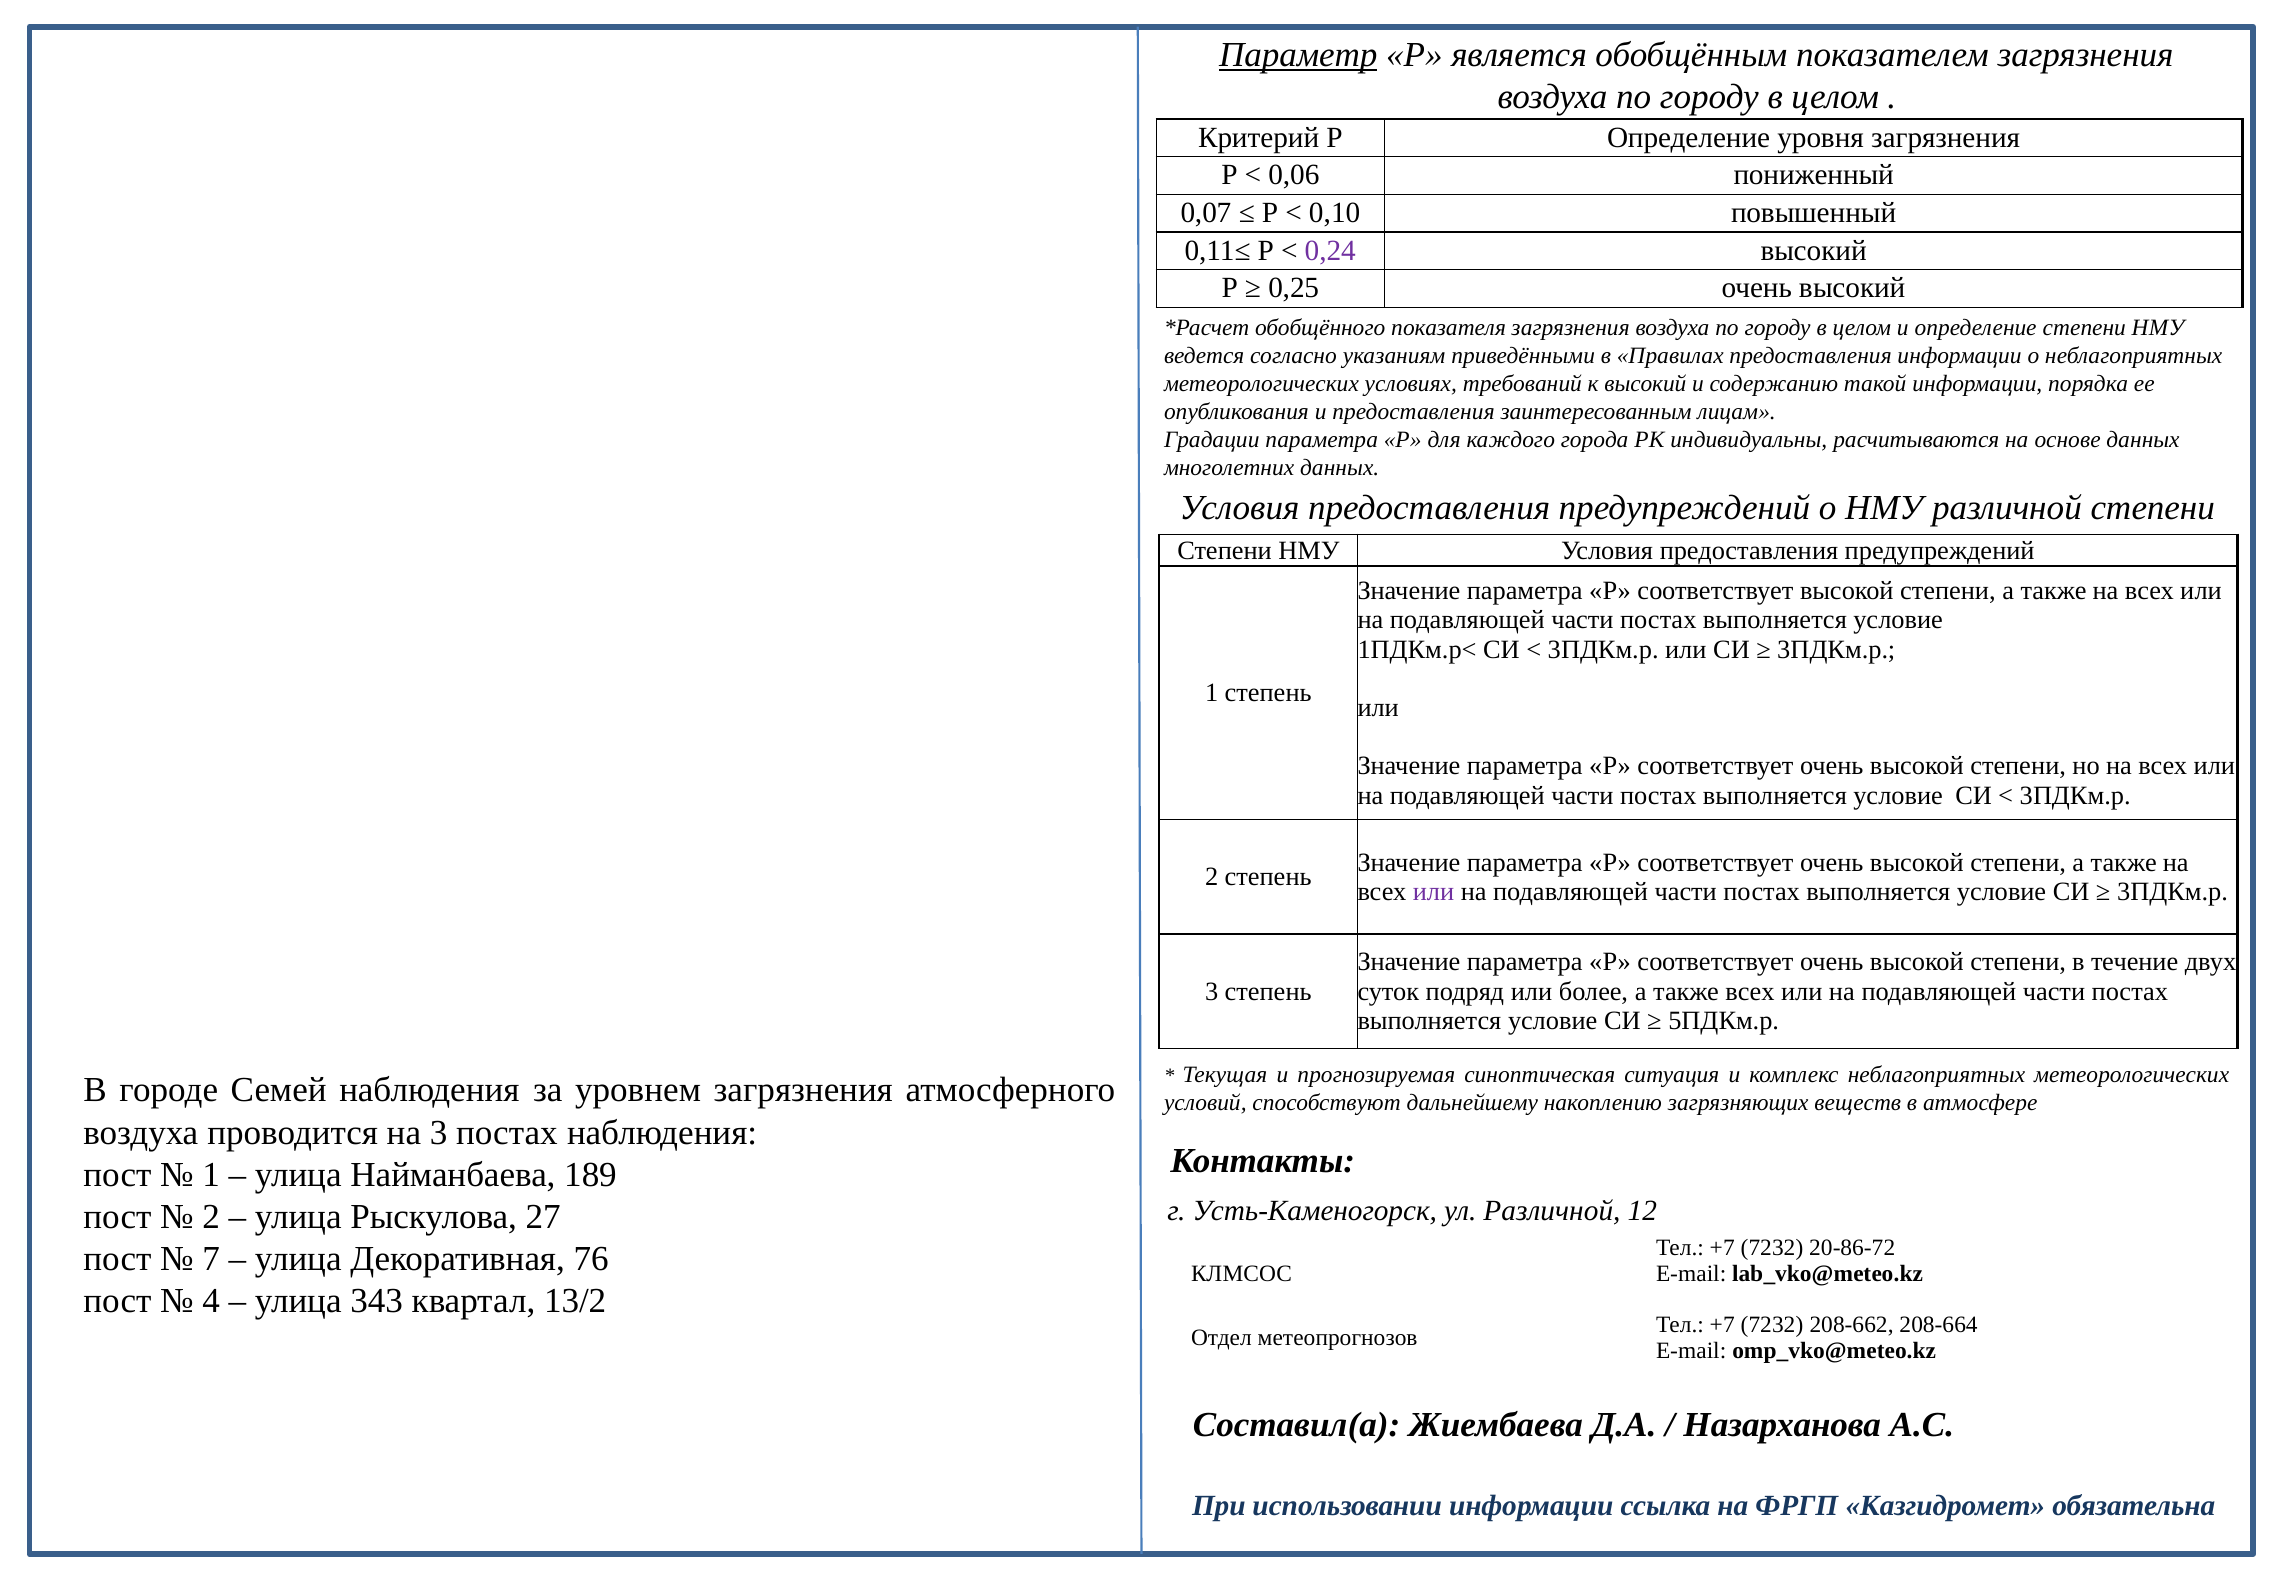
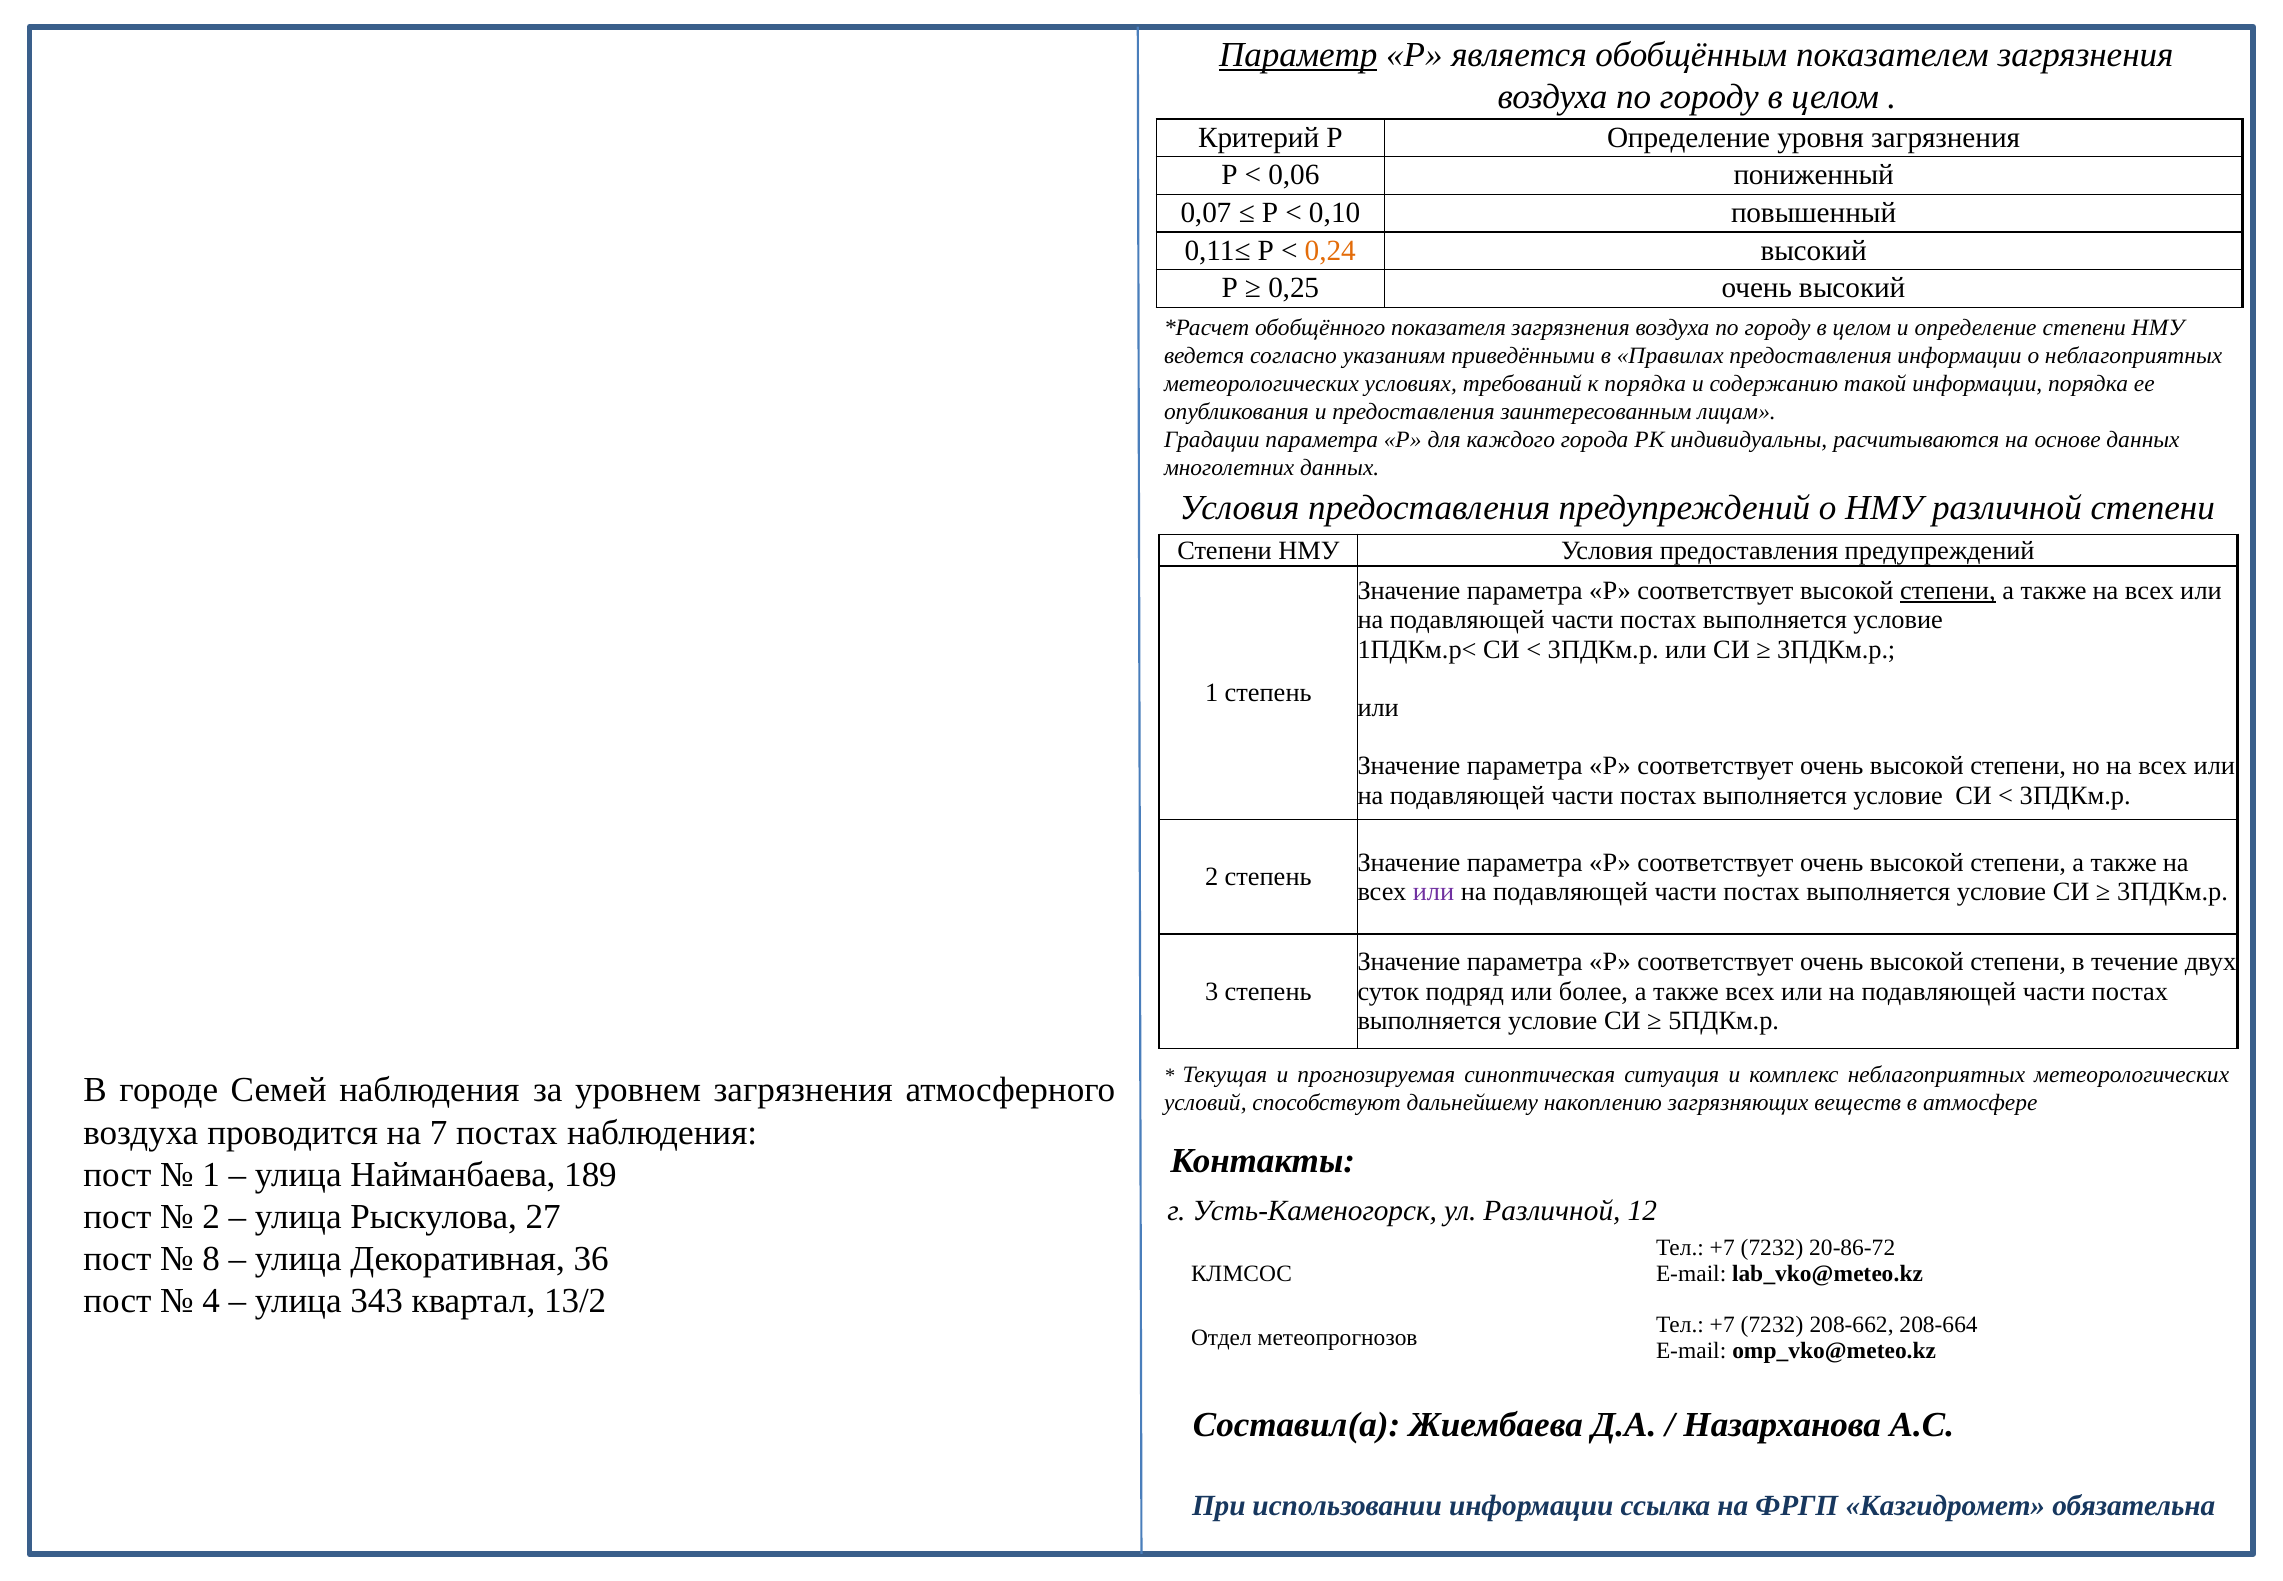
0,24 colour: purple -> orange (1330, 250)
к высокий: высокий -> порядка (1645, 384)
степени underline: none -> present (1948, 591)
на 3: 3 -> 7 (439, 1132)
7: 7 -> 8 (211, 1259)
76: 76 -> 36 (591, 1259)
